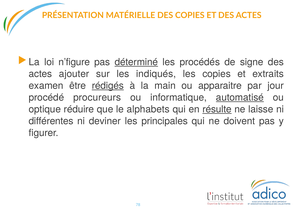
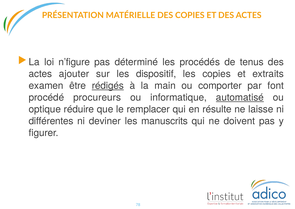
déterminé underline: present -> none (136, 62)
signe: signe -> tenus (252, 62)
indiqués: indiqués -> dispositif (156, 74)
apparaitre: apparaitre -> comporter (220, 85)
jour: jour -> font (276, 85)
alphabets: alphabets -> remplacer (148, 109)
résulte underline: present -> none (217, 109)
principales: principales -> manuscrits (165, 121)
